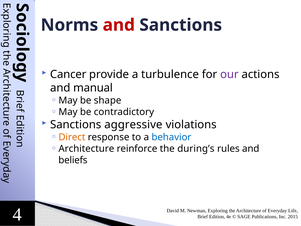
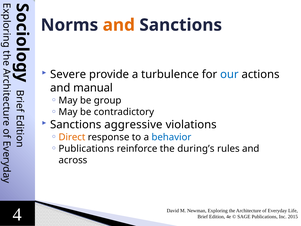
and colour: red -> orange (119, 25)
Cancer: Cancer -> Severe (68, 74)
our colour: purple -> blue (229, 74)
shape: shape -> group (108, 100)
Architecture: Architecture -> Publications (86, 149)
beliefs: beliefs -> across (73, 160)
